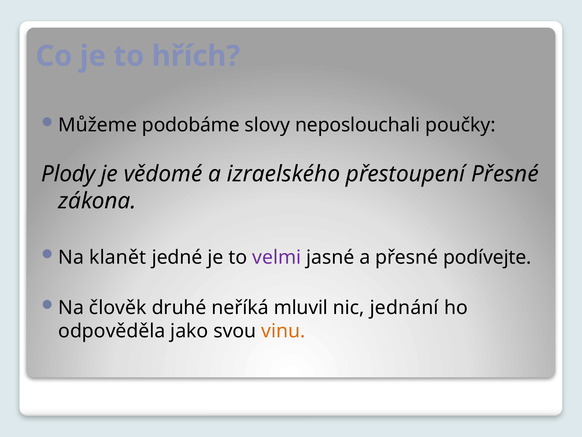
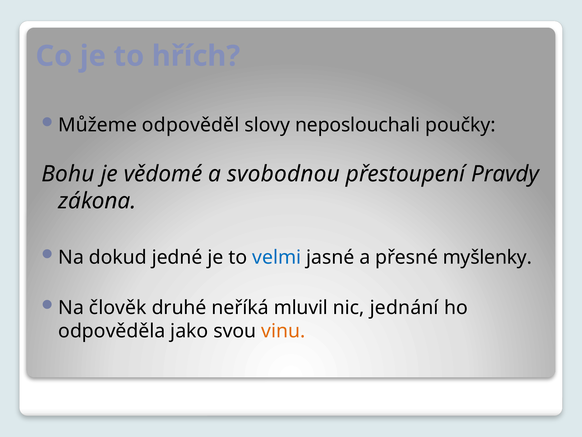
podobáme: podobáme -> odpověděl (191, 125)
Plody: Plody -> Bohu (68, 174)
izraelského: izraelského -> svobodnou (283, 174)
přestoupení Přesné: Přesné -> Pravdy (505, 174)
klanět: klanět -> dokud (118, 257)
velmi colour: purple -> blue (277, 257)
podívejte: podívejte -> myšlenky (487, 257)
